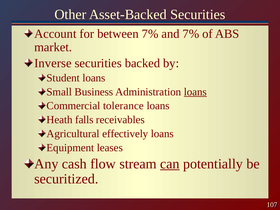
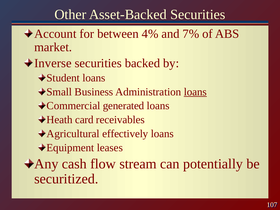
between 7%: 7% -> 4% (150, 34)
tolerance: tolerance -> generated (124, 106)
falls: falls -> card (84, 120)
can underline: present -> none (170, 164)
